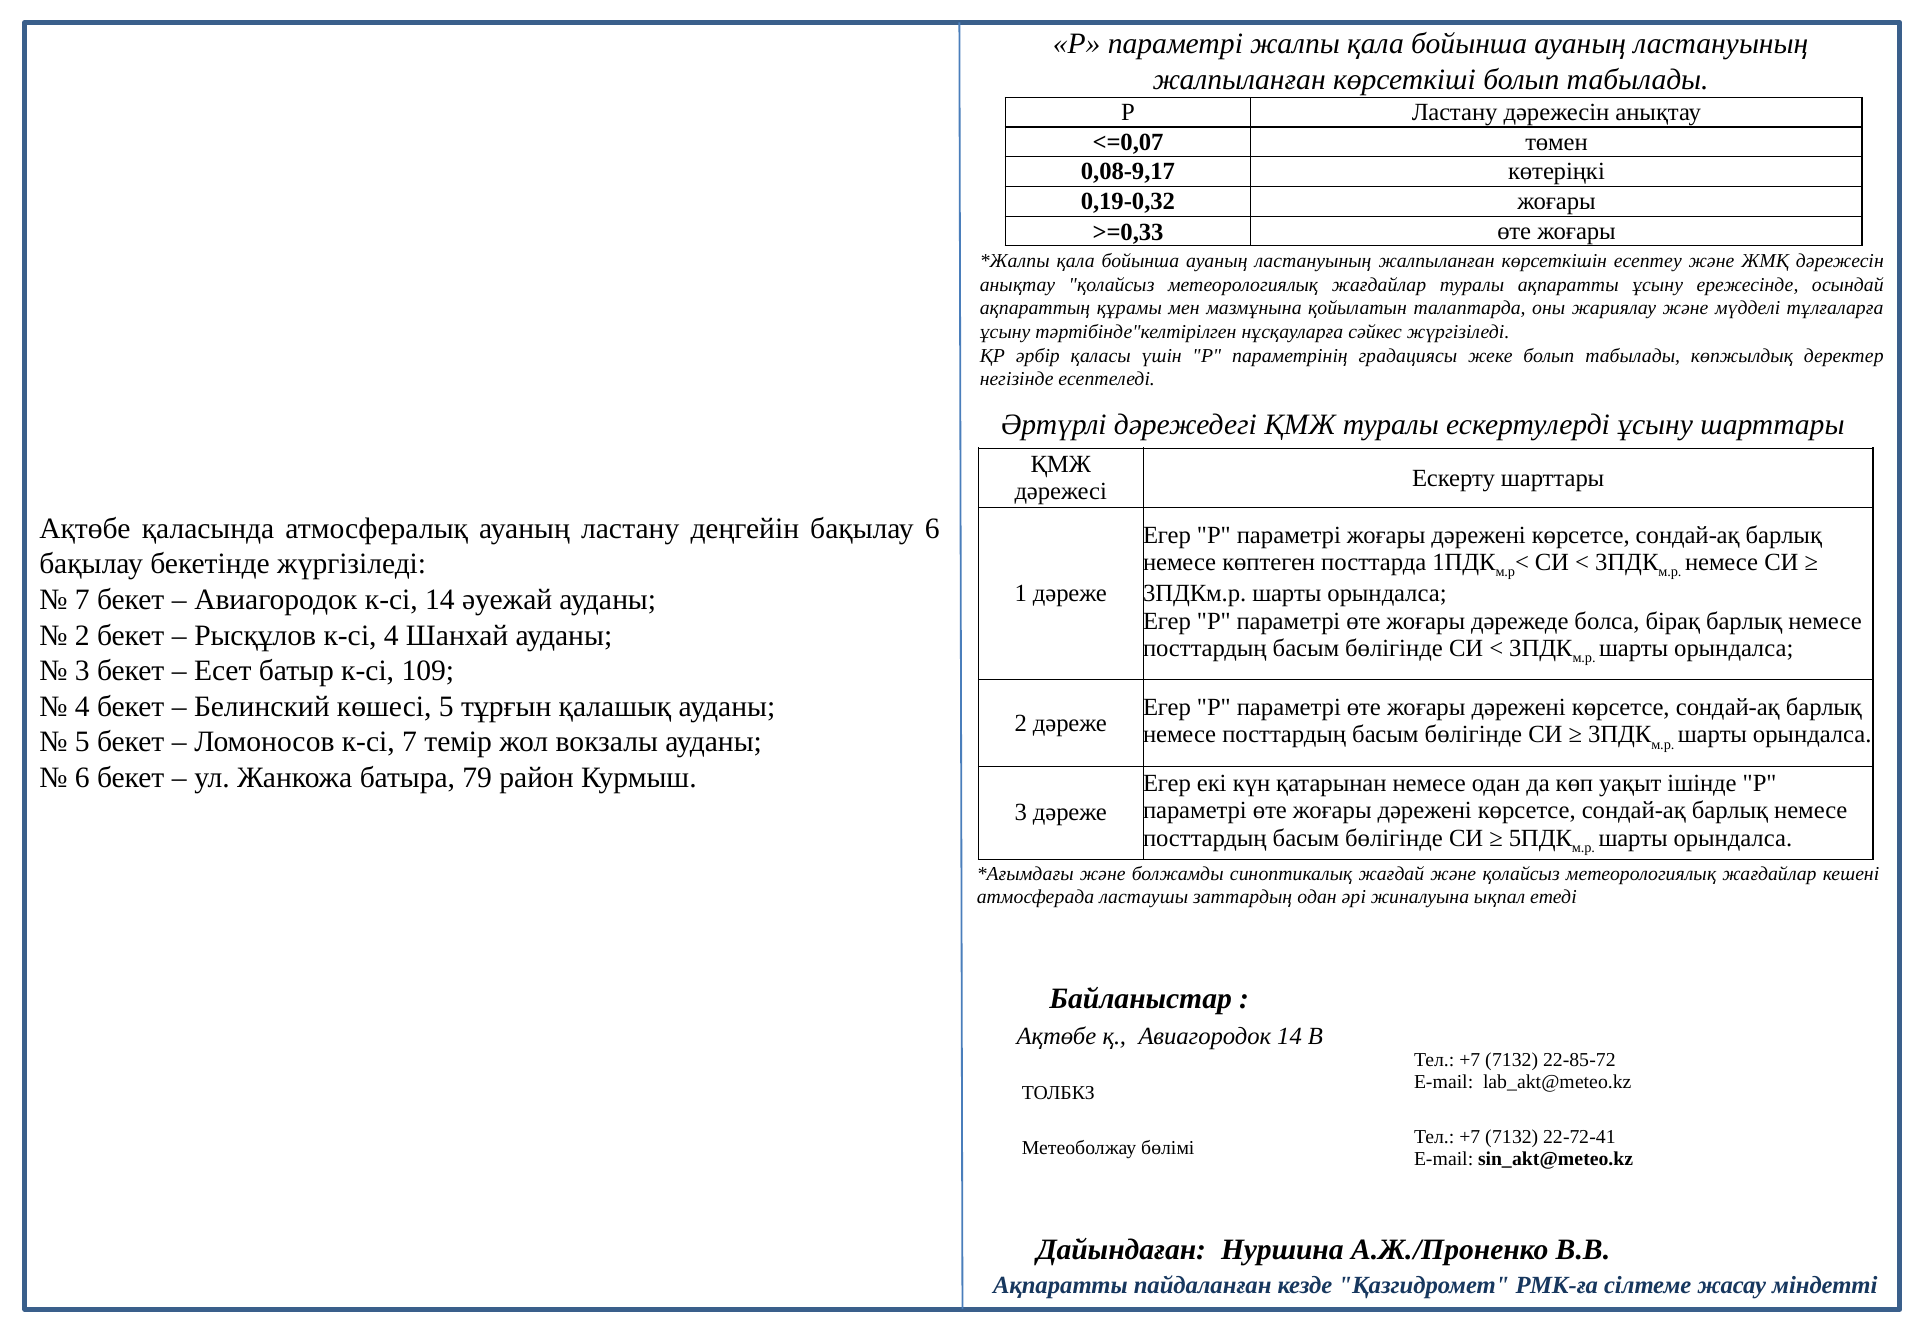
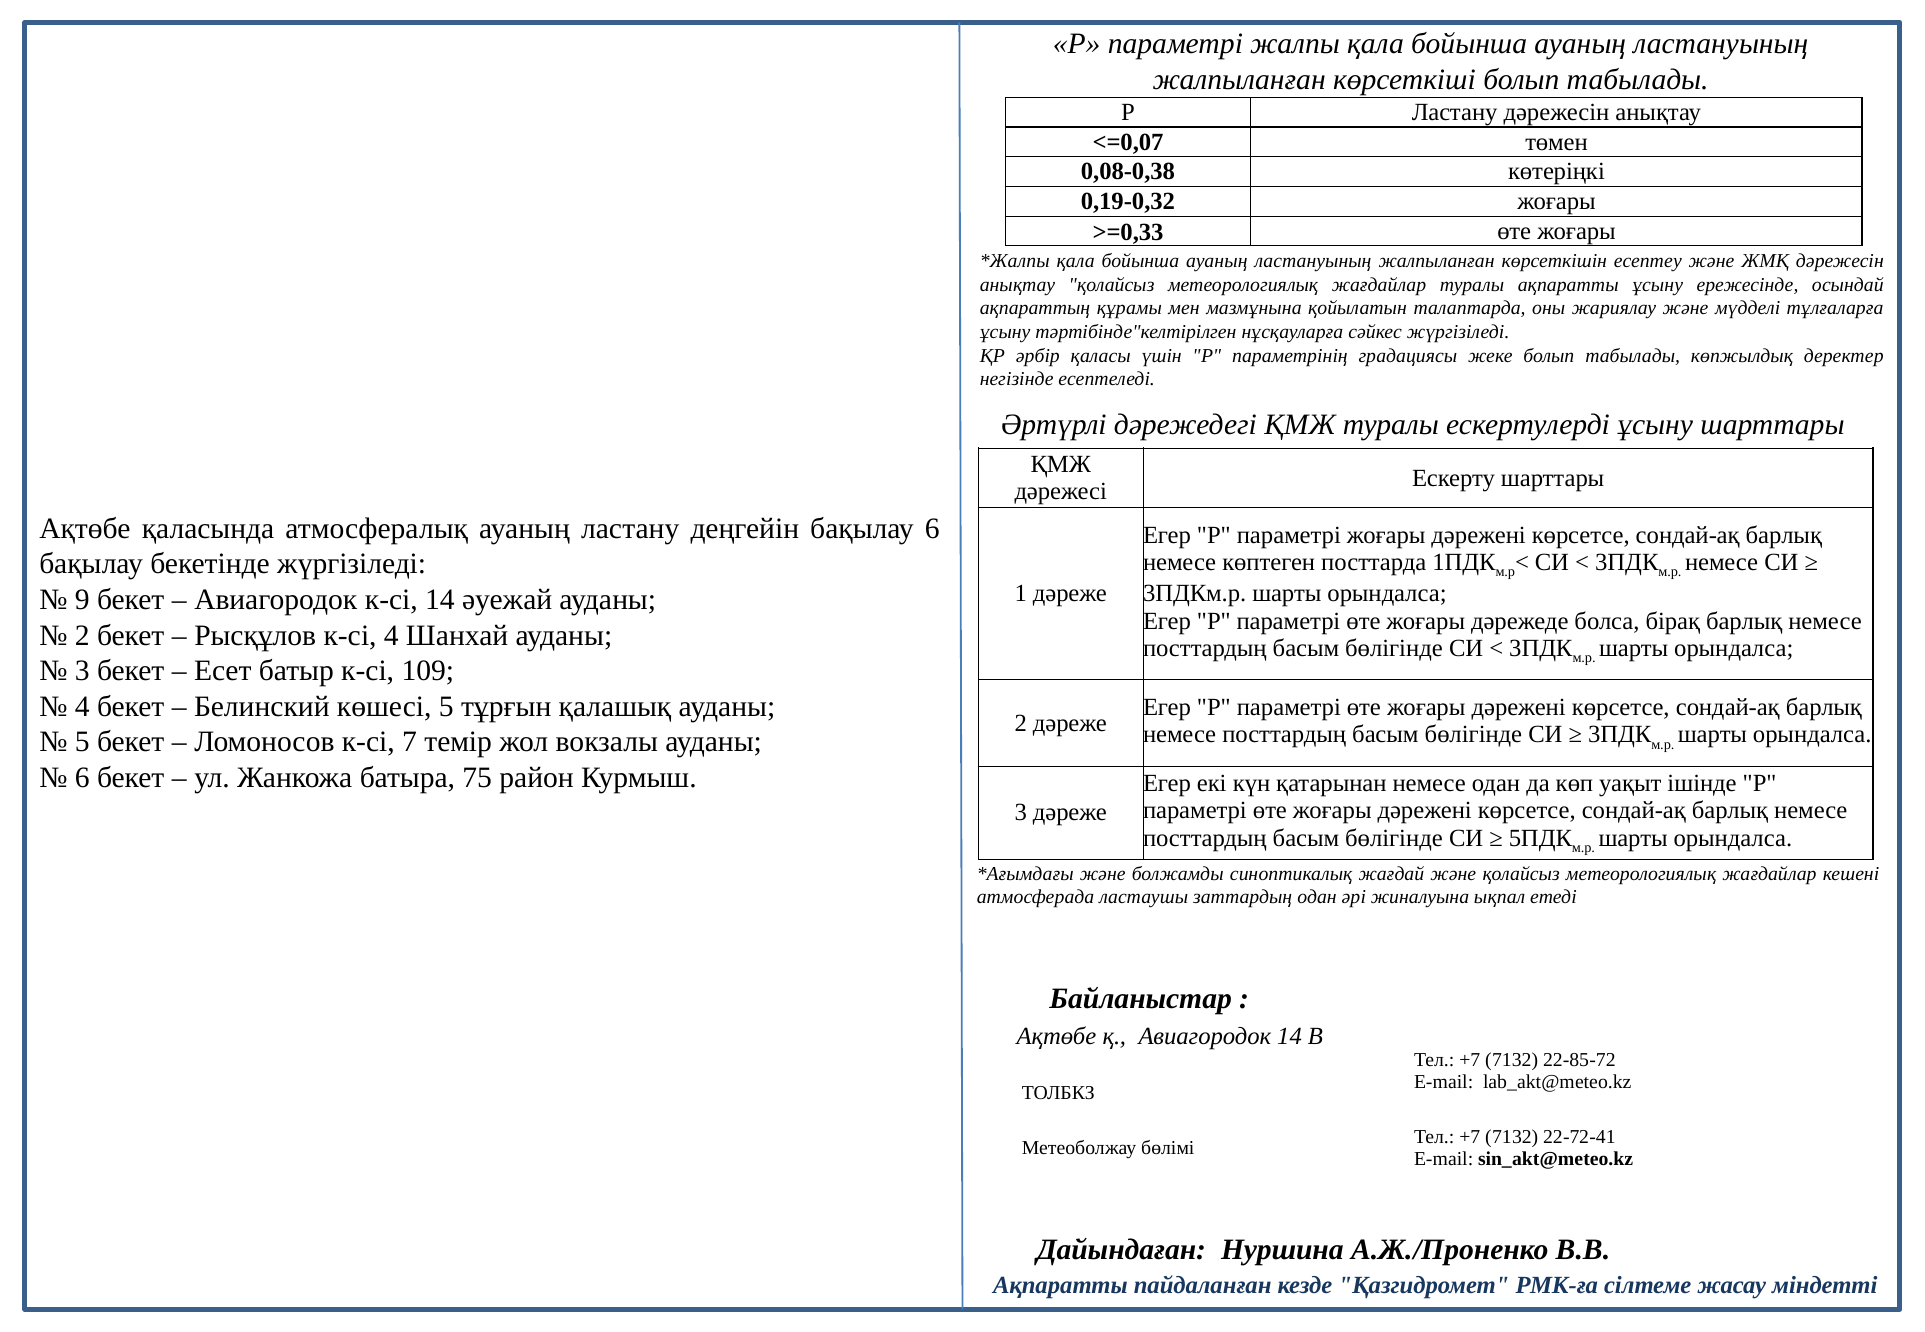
0,08-9,17: 0,08-9,17 -> 0,08-0,38 (1128, 172)
7: 7 -> 9 (82, 600)
79: 79 -> 75 (477, 778)
